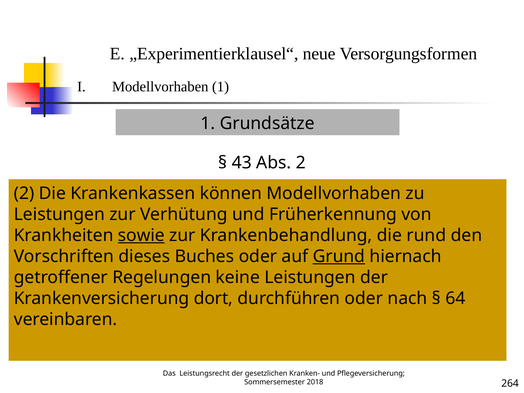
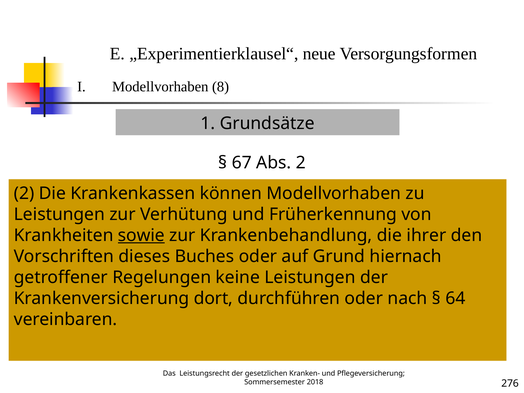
Modellvorhaben 1: 1 -> 8 (221, 87)
43: 43 -> 67 (242, 163)
rund: rund -> ihrer (426, 235)
Grund underline: present -> none (339, 256)
264: 264 -> 276 (510, 383)
